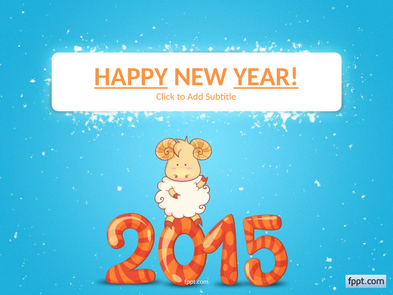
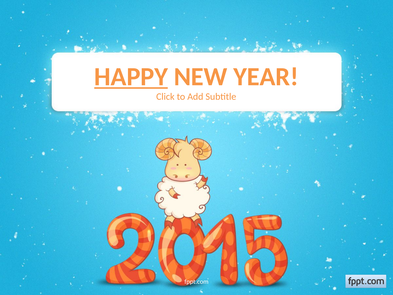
YEAR underline: present -> none (266, 77)
